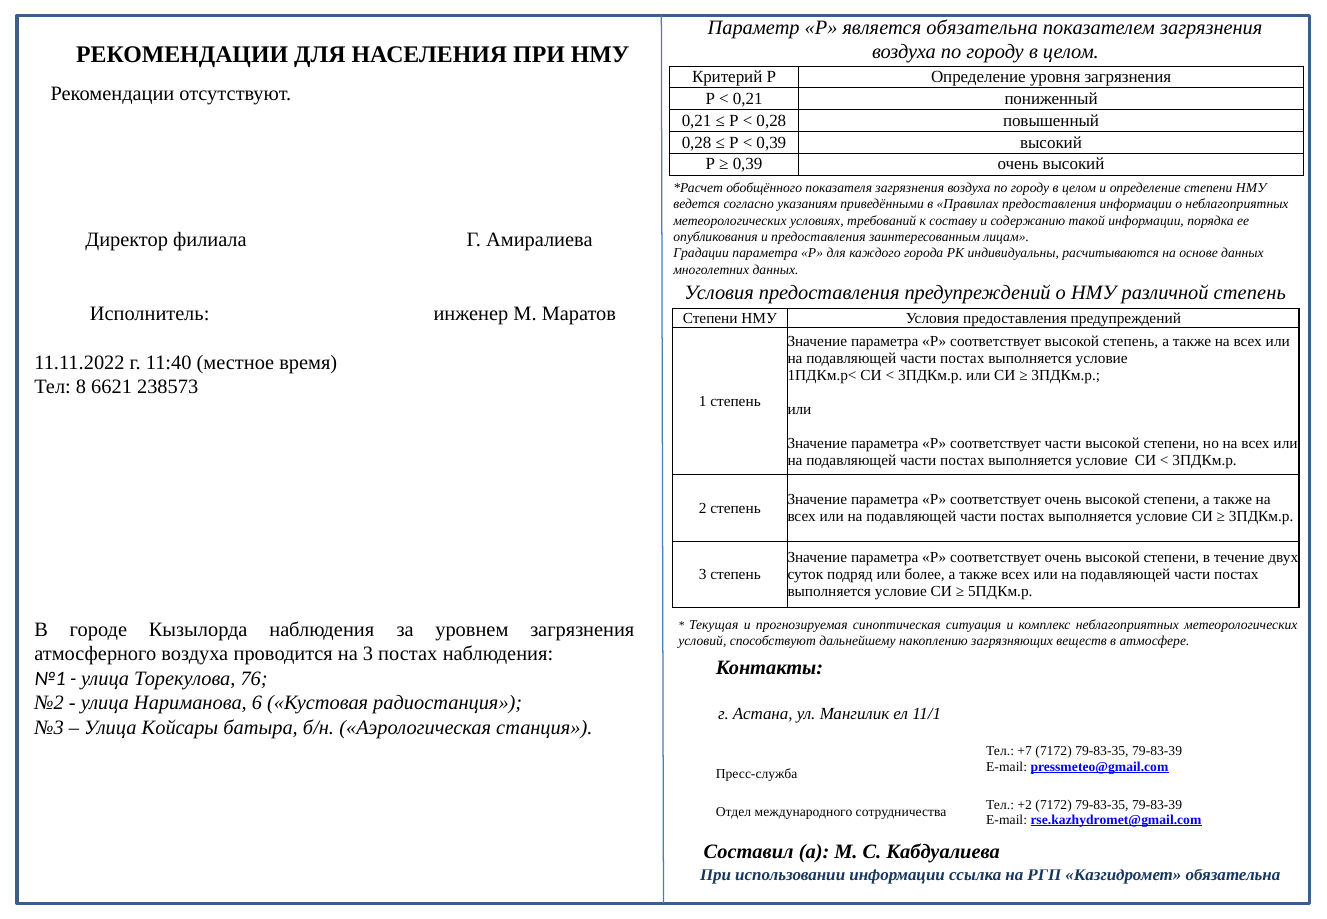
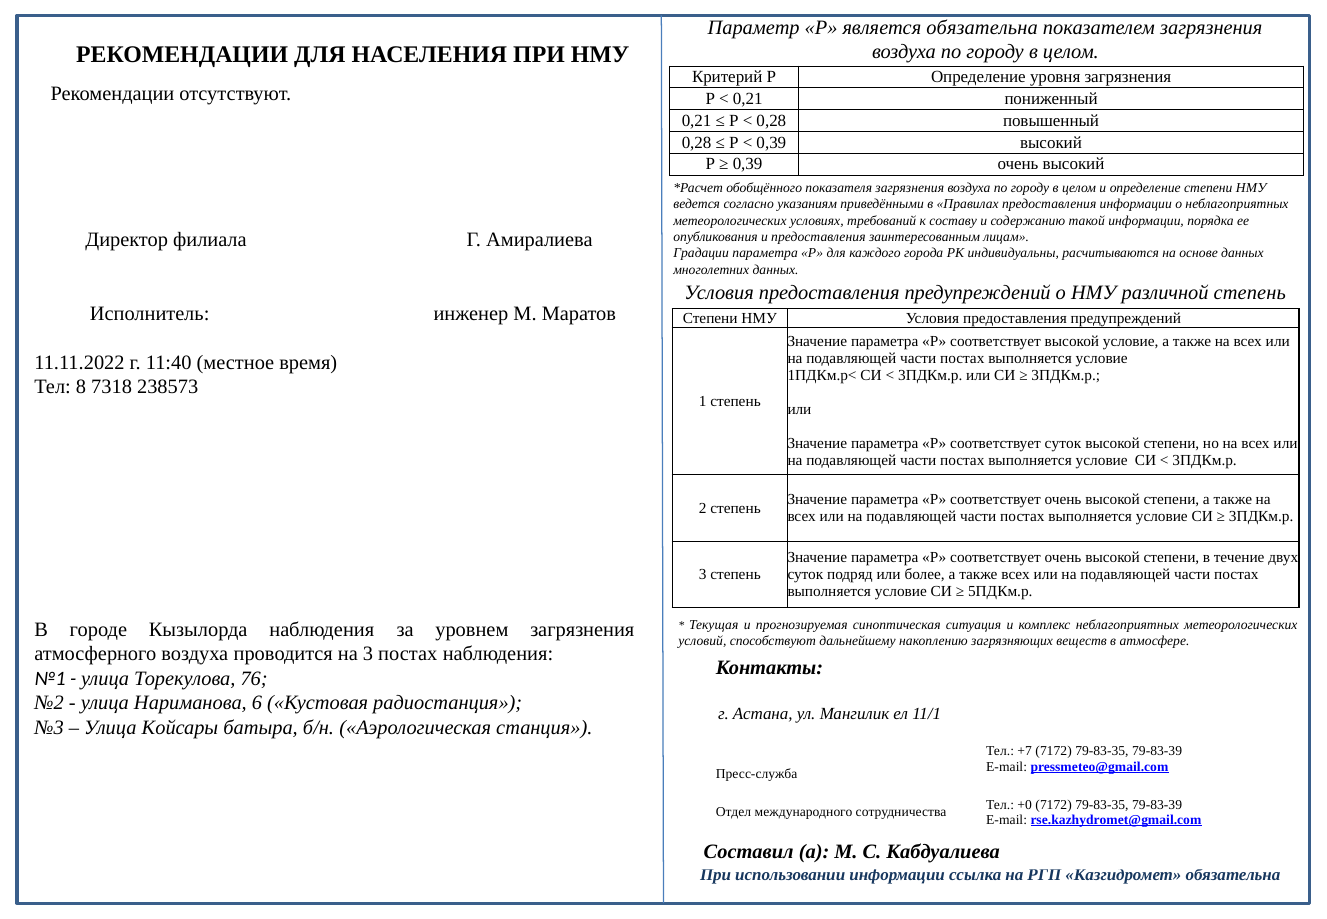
высокой степень: степень -> условие (1131, 342)
6621: 6621 -> 7318 (112, 387)
соответствует части: части -> суток (1063, 443)
+2: +2 -> +0 (1025, 804)
